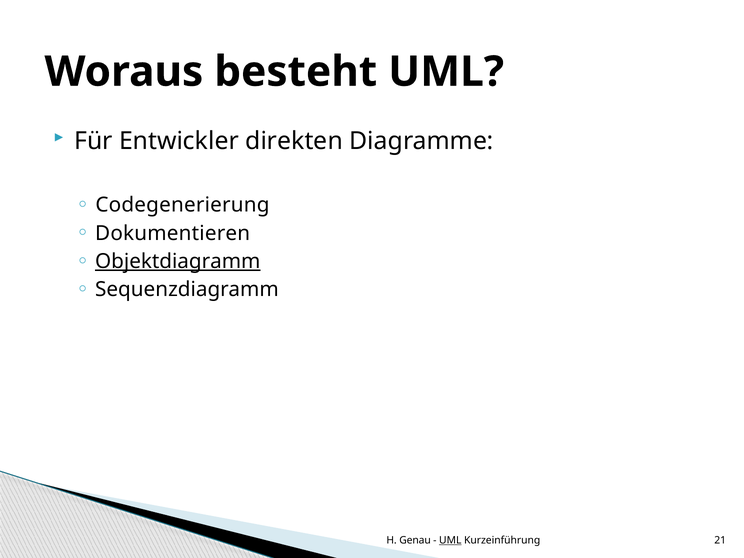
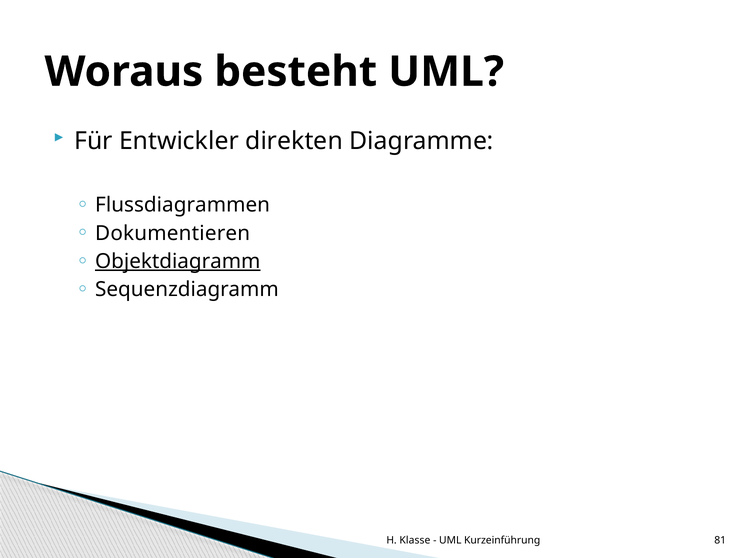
Codegenerierung: Codegenerierung -> Flussdiagrammen (183, 205)
Genau: Genau -> Klasse (415, 540)
UML underline: present -> none (450, 540)
21: 21 -> 81 (720, 540)
